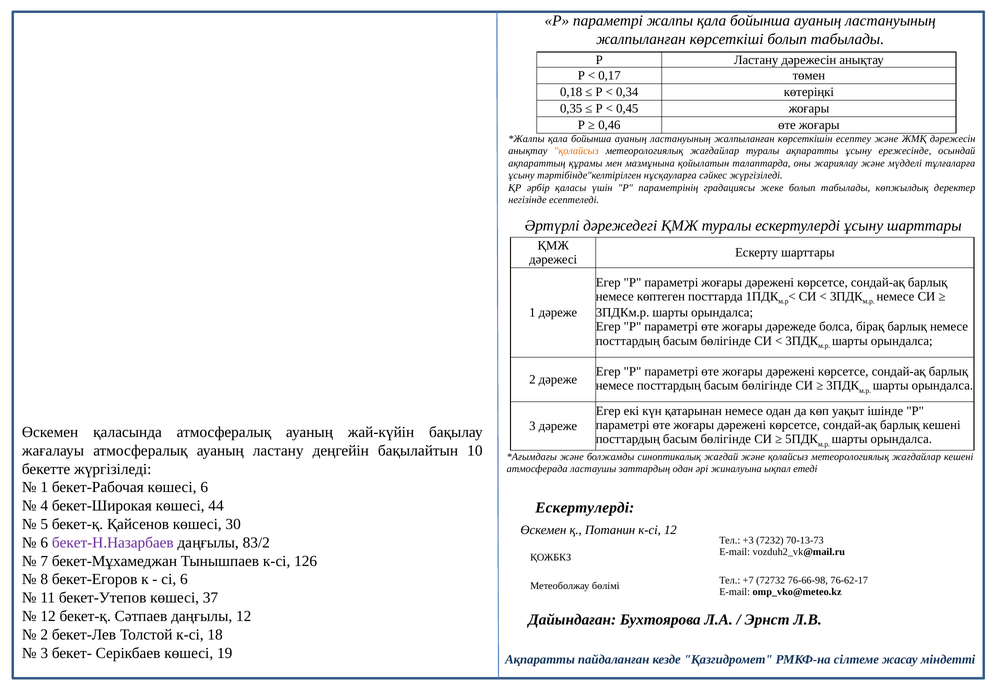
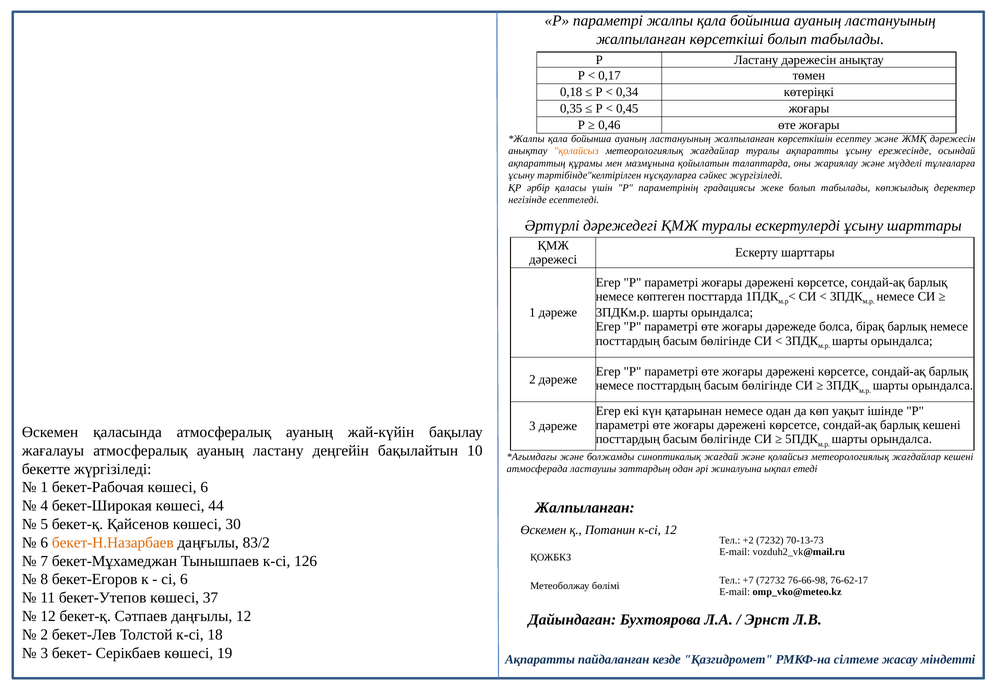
Ескертулерді: Ескертулерді -> Жалпыланған (585, 508)
бекет-Н.Назарбаев colour: purple -> orange (113, 543)
+3: +3 -> +2 (748, 541)
